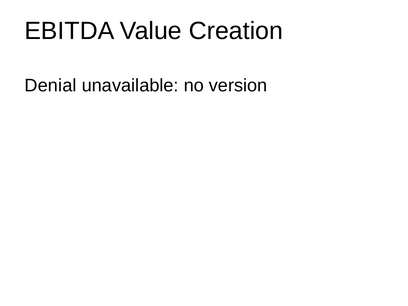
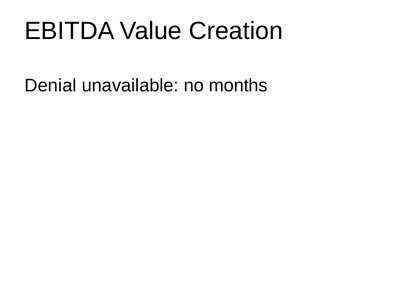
version: version -> months (238, 86)
